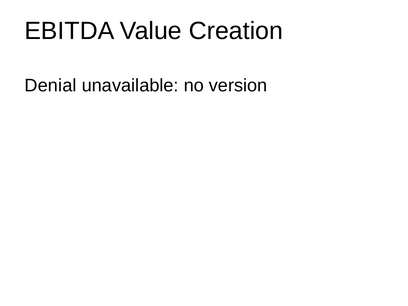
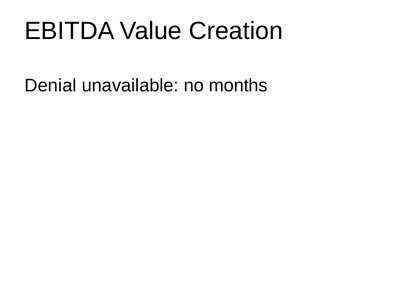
version: version -> months (238, 86)
